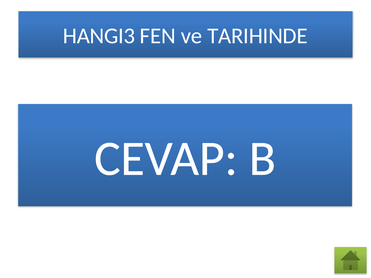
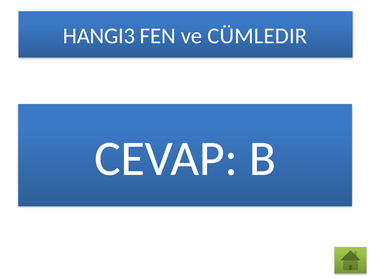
TARIHINDE: TARIHINDE -> CÜMLEDIR (257, 36)
